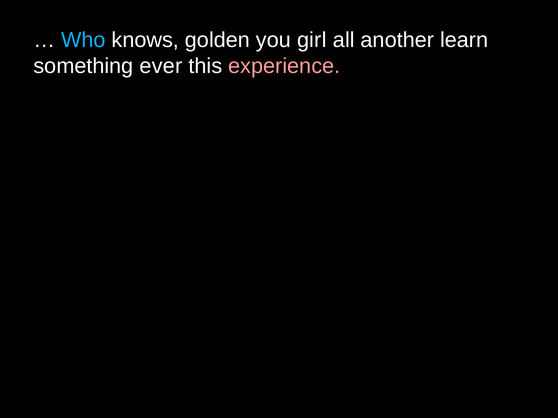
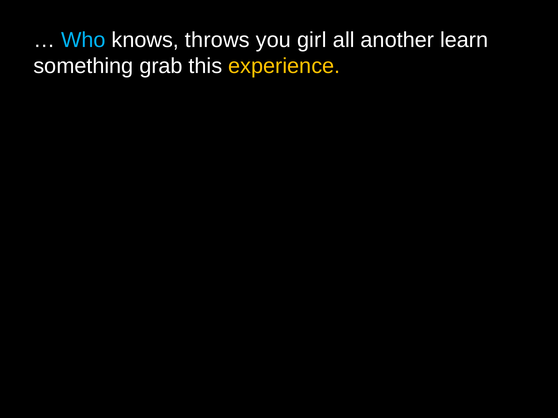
golden: golden -> throws (217, 40)
ever: ever -> grab (161, 66)
experience colour: pink -> yellow (284, 66)
